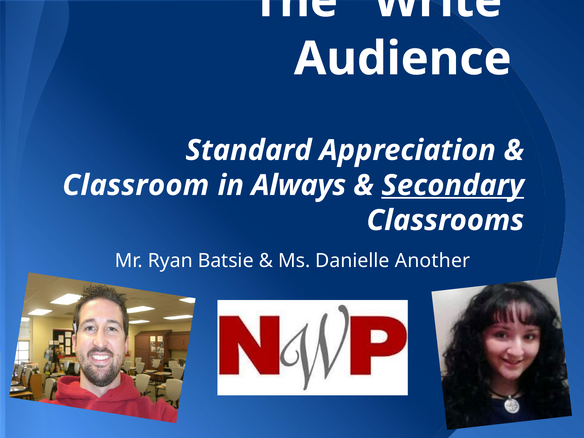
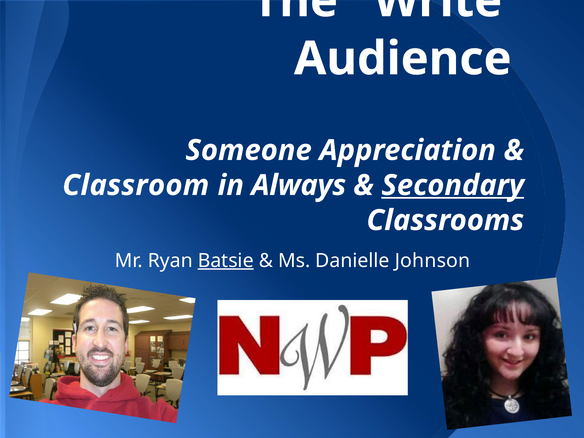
Standard: Standard -> Someone (249, 150)
Batsie underline: none -> present (226, 261)
Another: Another -> Johnson (432, 261)
